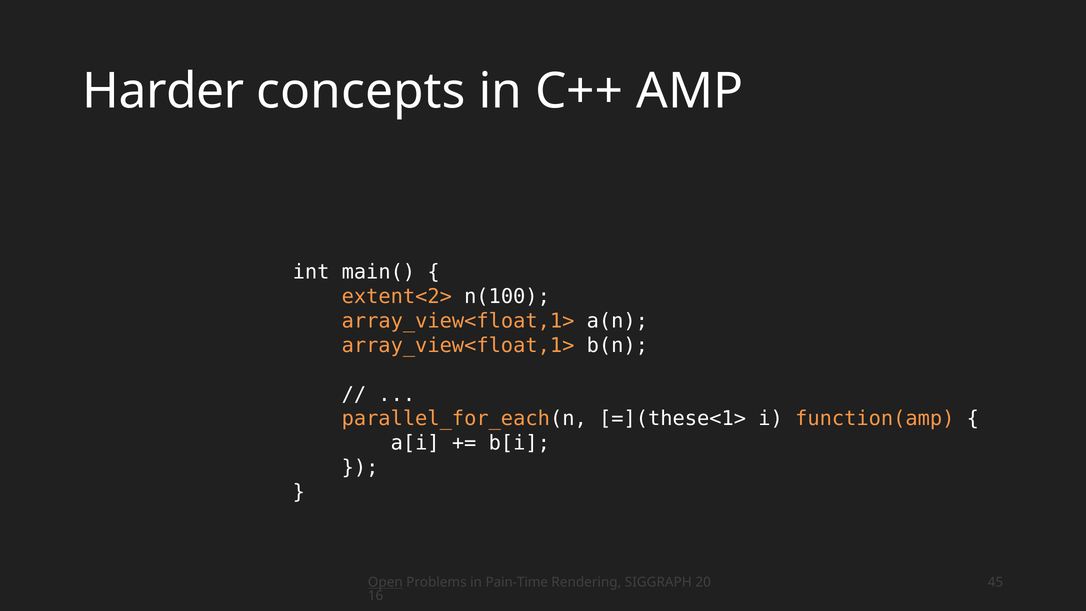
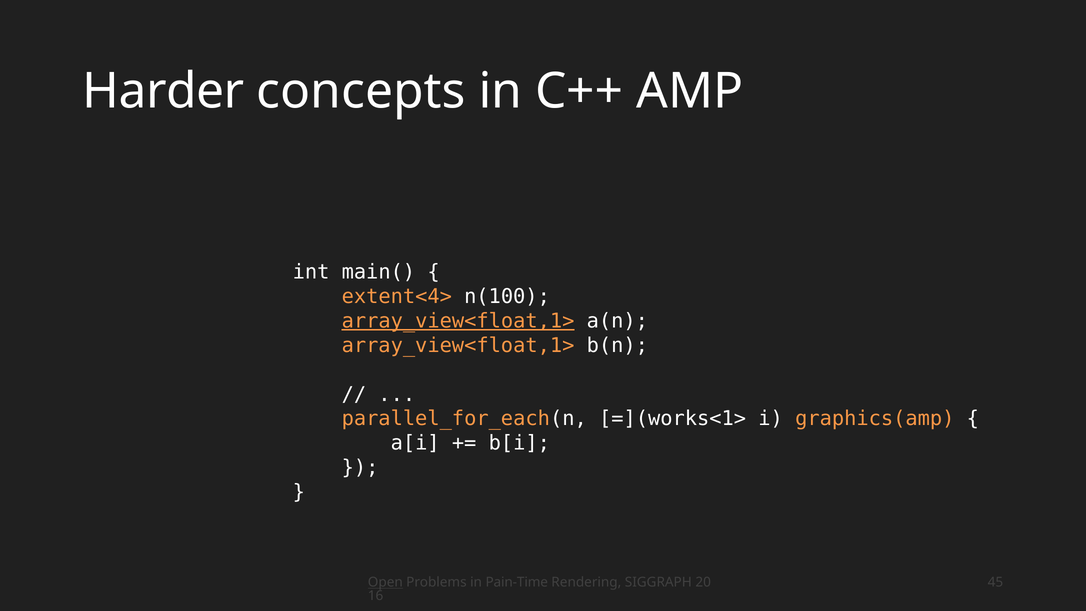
extent<2>: extent<2> -> extent<4> (397, 297)
array_view<float,1> underline: none -> present (458, 321)
=](these<1>: =](these<1> -> =](works<1> (673, 419)
function(amp: function(amp -> graphics(amp (875, 419)
